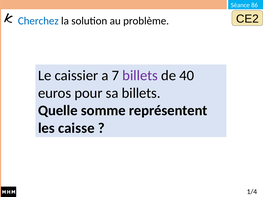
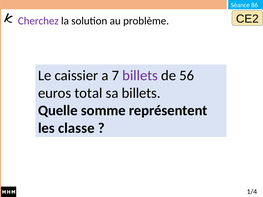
Cherchez colour: blue -> purple (38, 21)
40: 40 -> 56 (187, 76)
pour: pour -> total (88, 93)
caisse: caisse -> classe (76, 128)
